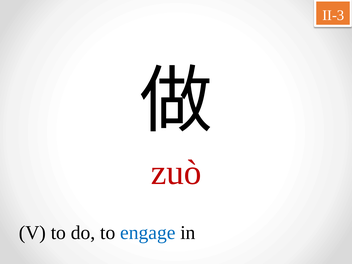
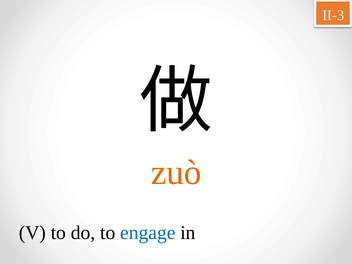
zuò colour: red -> orange (176, 173)
